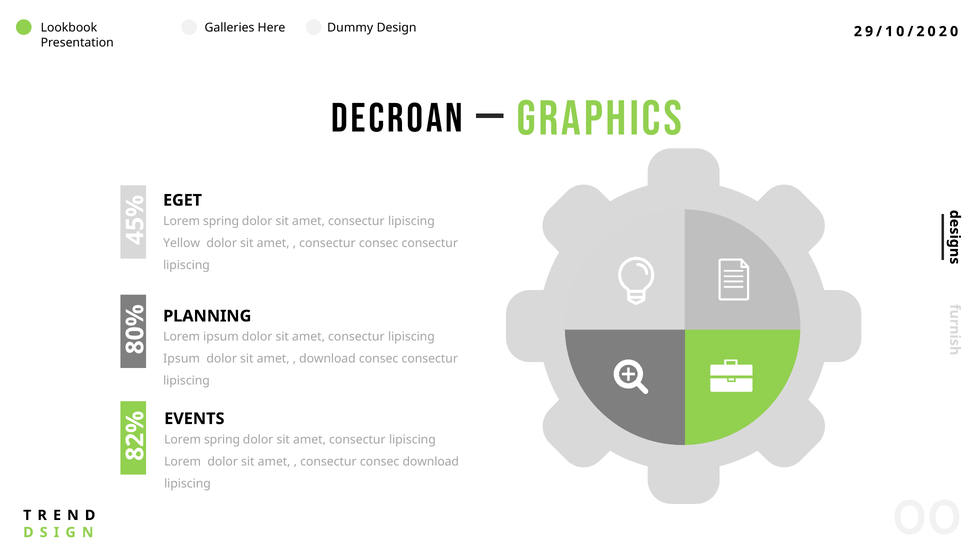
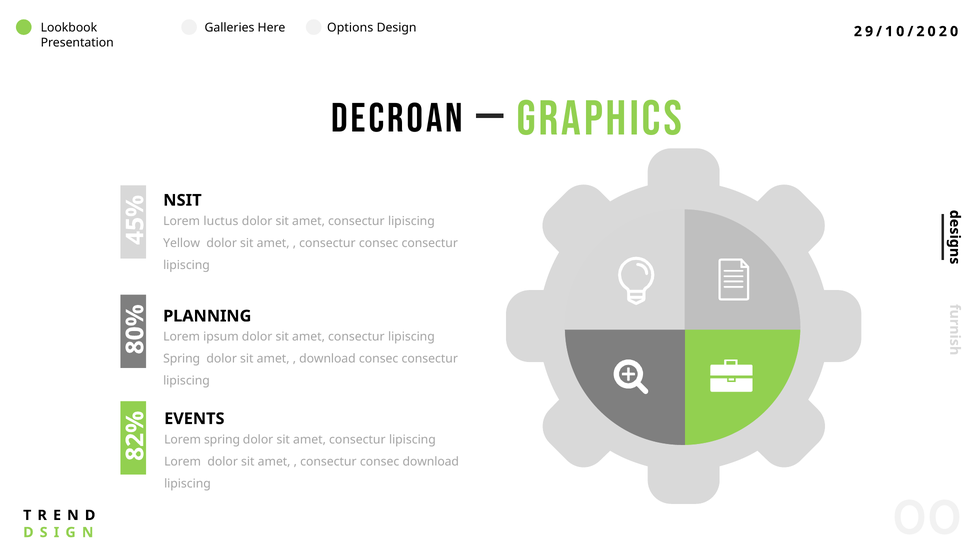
Dummy: Dummy -> Options (350, 28)
EGET: EGET -> NSIT (182, 200)
spring: spring -> luctus (221, 221)
Ipsum: Ipsum -> Spring (182, 359)
